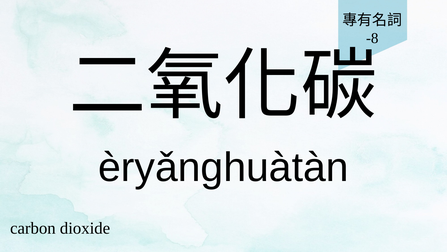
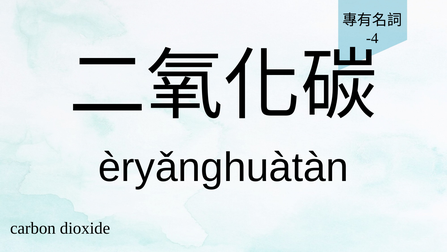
-8: -8 -> -4 (372, 38)
